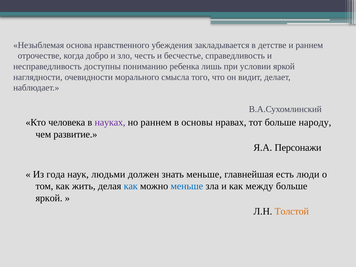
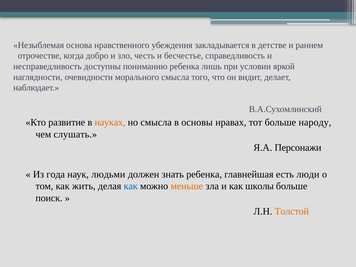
человека: человека -> развитие (67, 122)
науках colour: purple -> orange (110, 122)
но раннем: раннем -> смысла (156, 122)
развитие: развитие -> слушать (75, 134)
знать меньше: меньше -> ребенка (204, 174)
меньше colour: blue -> orange (187, 186)
между: между -> школы (260, 186)
яркой: яркой -> поиск (49, 198)
